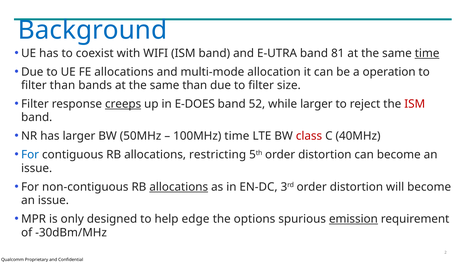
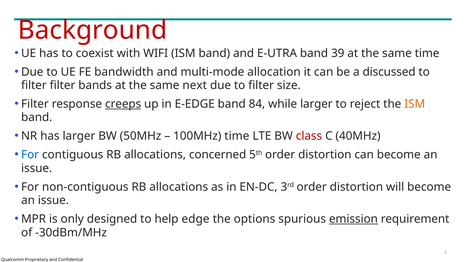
Background colour: blue -> red (93, 30)
81: 81 -> 39 (338, 53)
time underline: present -> none (427, 53)
FE allocations: allocations -> bandwidth (124, 72)
operation: operation -> discussed (389, 72)
filter than: than -> filter (63, 85)
same than: than -> next (195, 85)
E-DOES: E-DOES -> E-EDGE (195, 104)
52: 52 -> 84 (257, 104)
ISM colour: red -> orange (415, 104)
restricting: restricting -> concerned (218, 155)
allocations underline: present -> none (179, 187)
